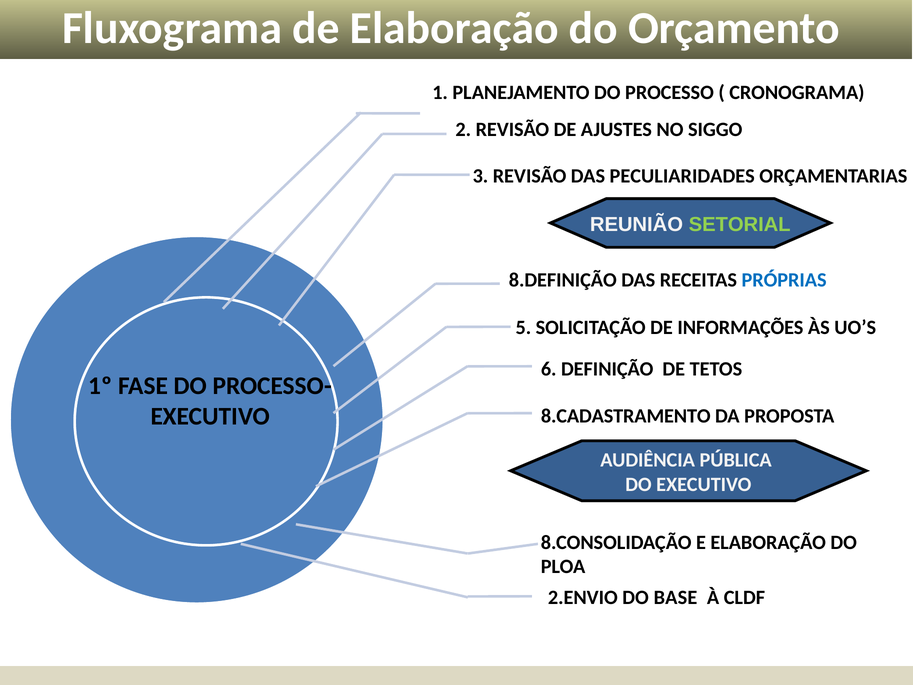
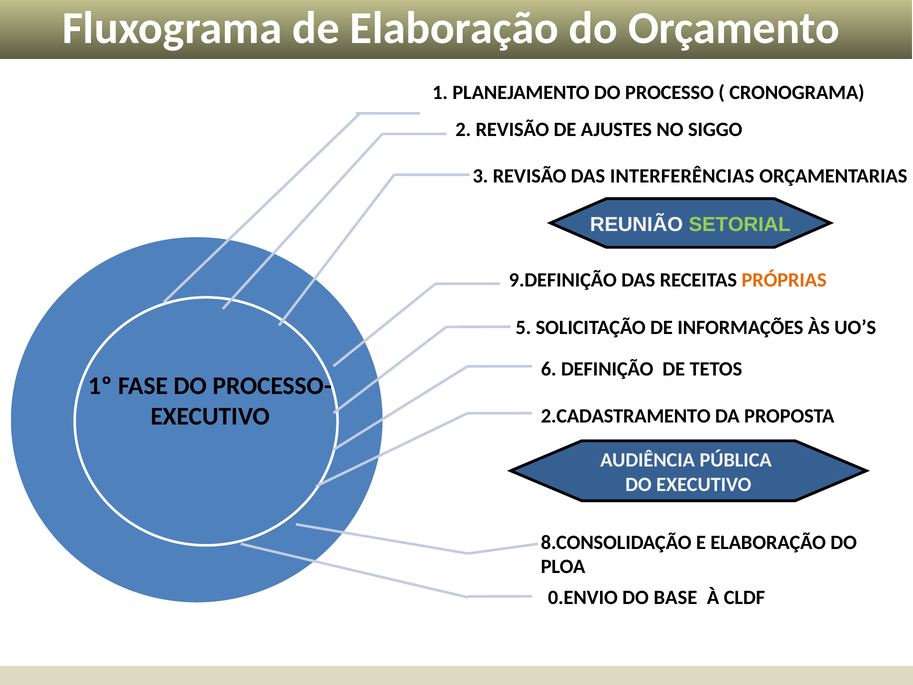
PECULIARIDADES: PECULIARIDADES -> INTERFERÊNCIAS (682, 176)
8.DEFINIÇÃO: 8.DEFINIÇÃO -> 9.DEFINIÇÃO (563, 280)
PRÓPRIAS colour: blue -> orange (784, 280)
8.CADASTRAMENTO: 8.CADASTRAMENTO -> 2.CADASTRAMENTO (626, 416)
2.ENVIO: 2.ENVIO -> 0.ENVIO (583, 597)
